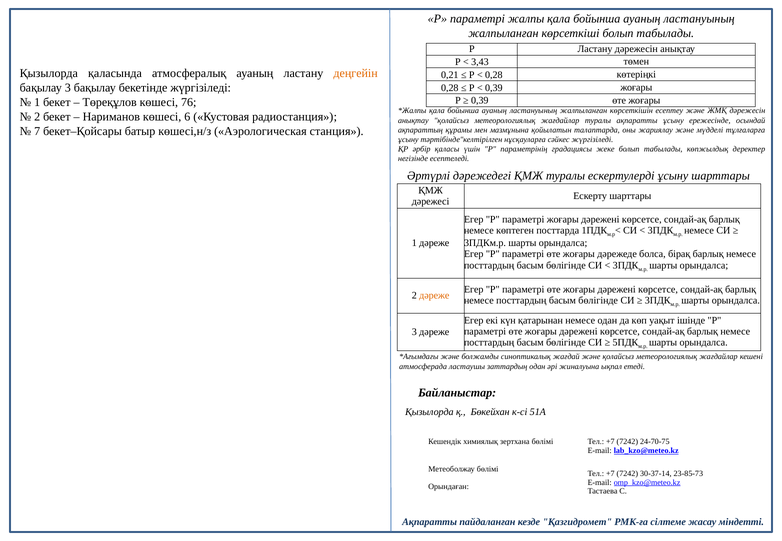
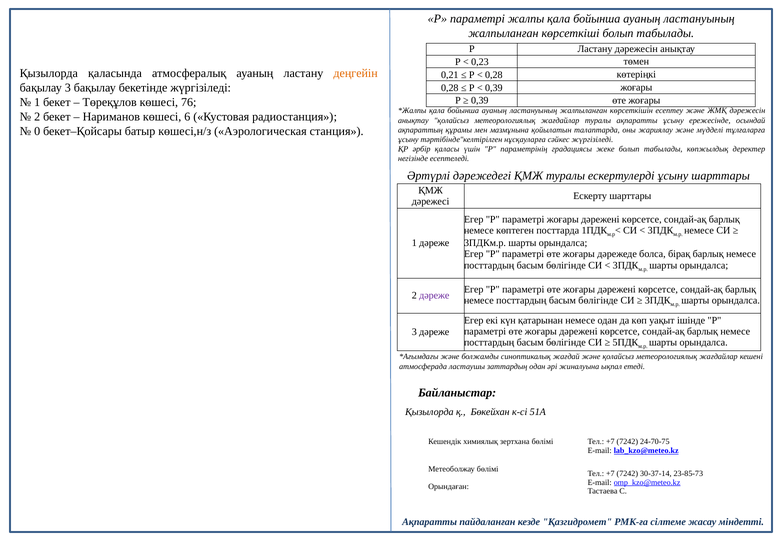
3,43: 3,43 -> 0,23 (480, 62)
7: 7 -> 0 (37, 131)
дәреже colour: orange -> purple (434, 296)
